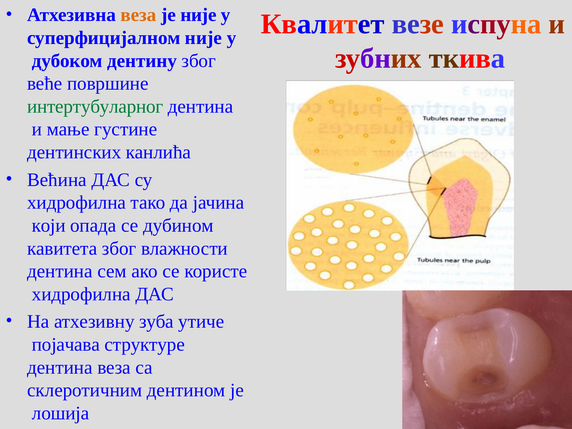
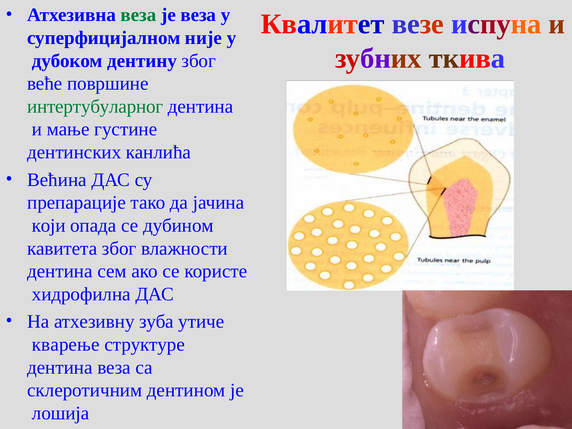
веза colour: orange -> green (139, 15)
је није: није -> веза (198, 15)
хидрофилна: хидрофилна -> препарације (77, 203)
појачава: појачава -> кварење (66, 344)
